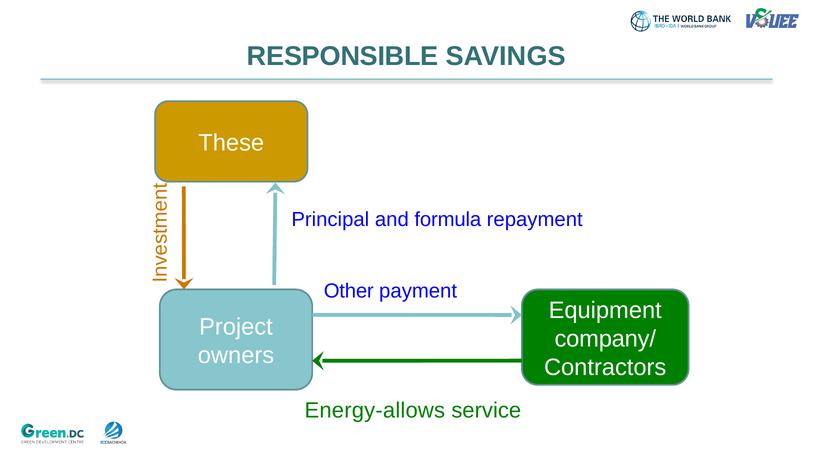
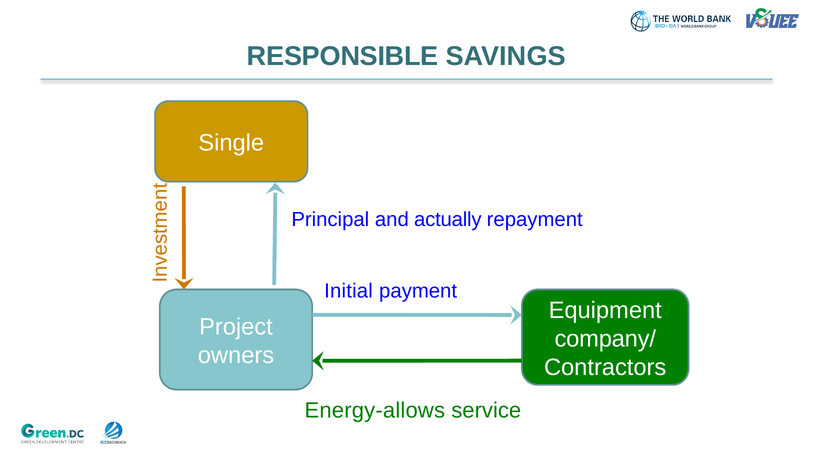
These: These -> Single (231, 143)
formula: formula -> actually (448, 219)
Other: Other -> Initial (349, 290)
